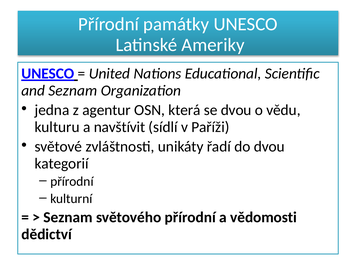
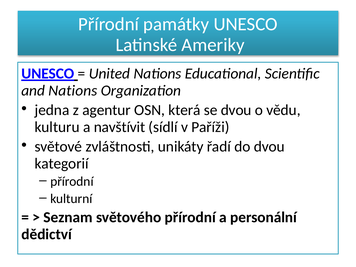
and Seznam: Seznam -> Nations (73, 90)
vědomosti: vědomosti -> personální (264, 217)
